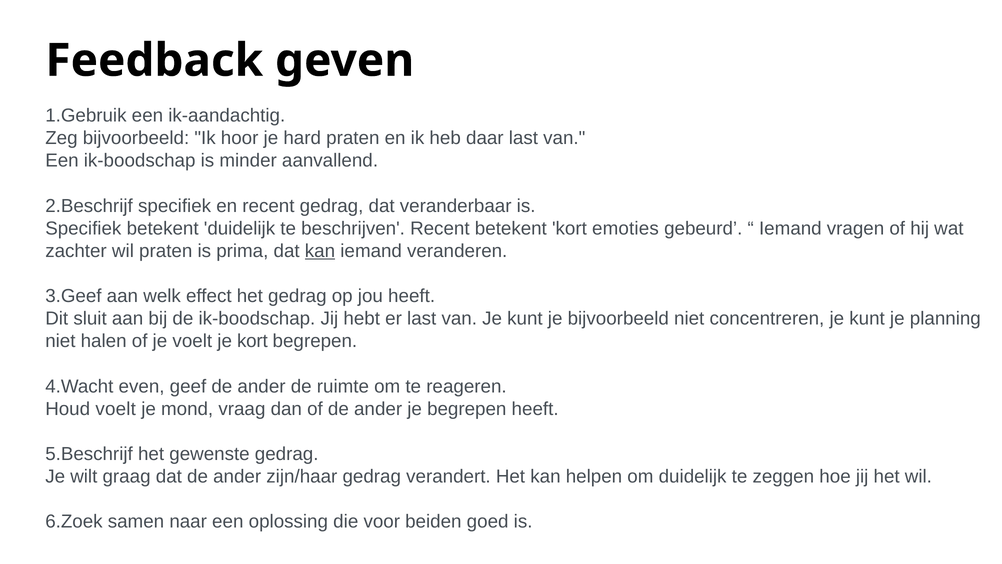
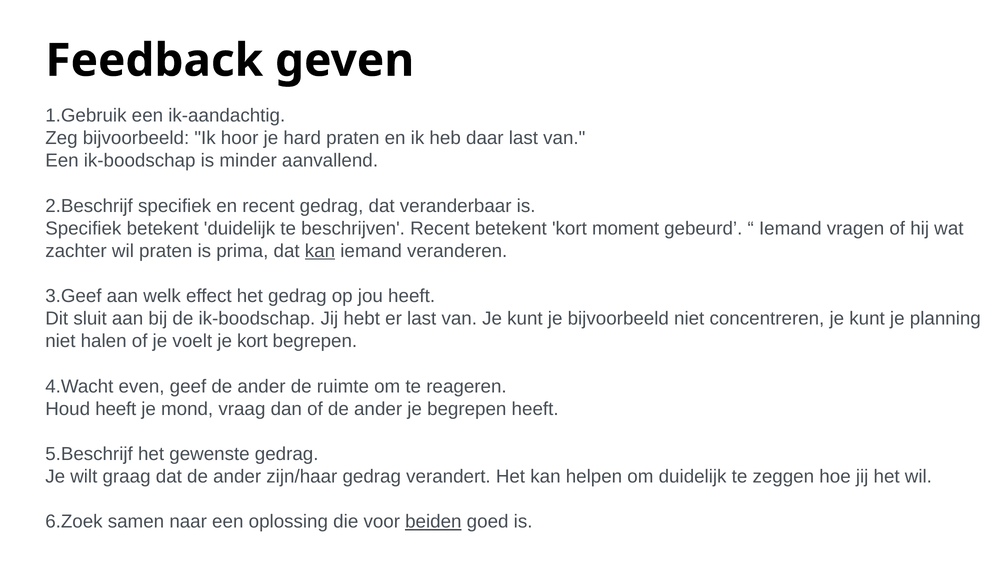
emoties: emoties -> moment (626, 228)
Houd voelt: voelt -> heeft (116, 409)
beiden underline: none -> present (433, 521)
